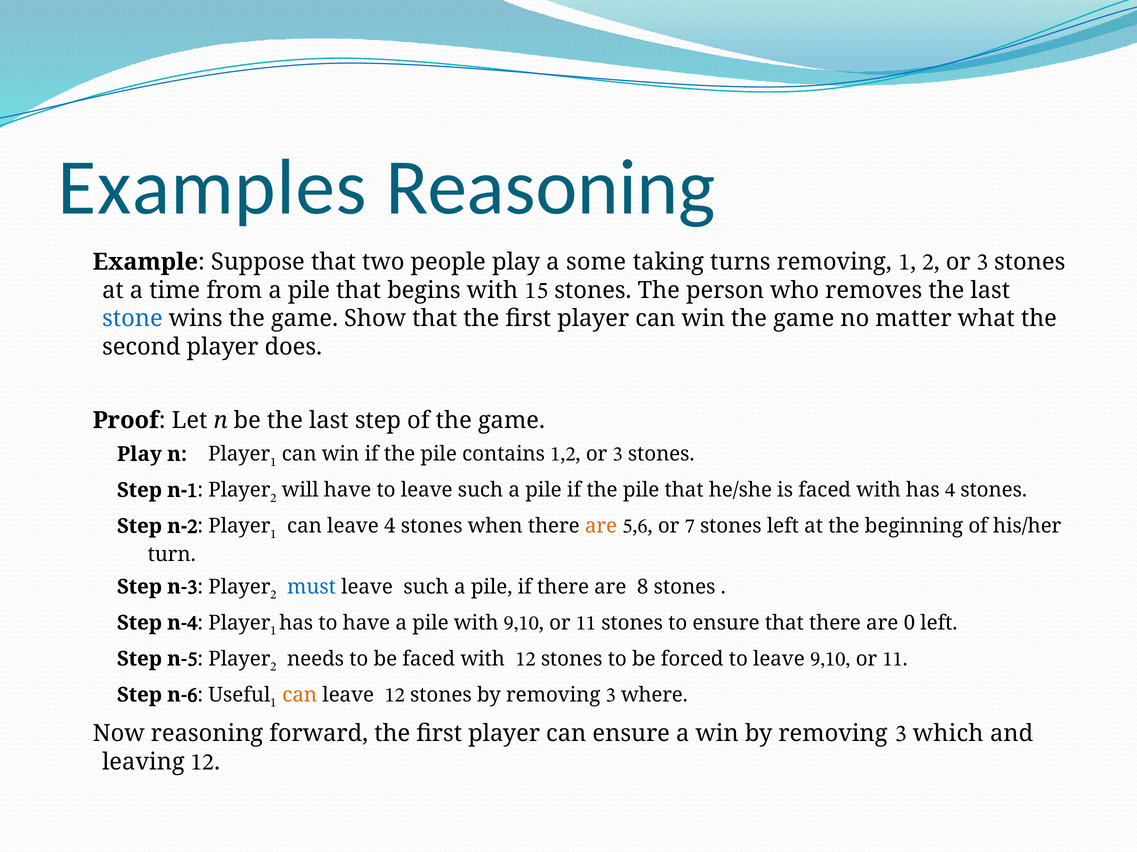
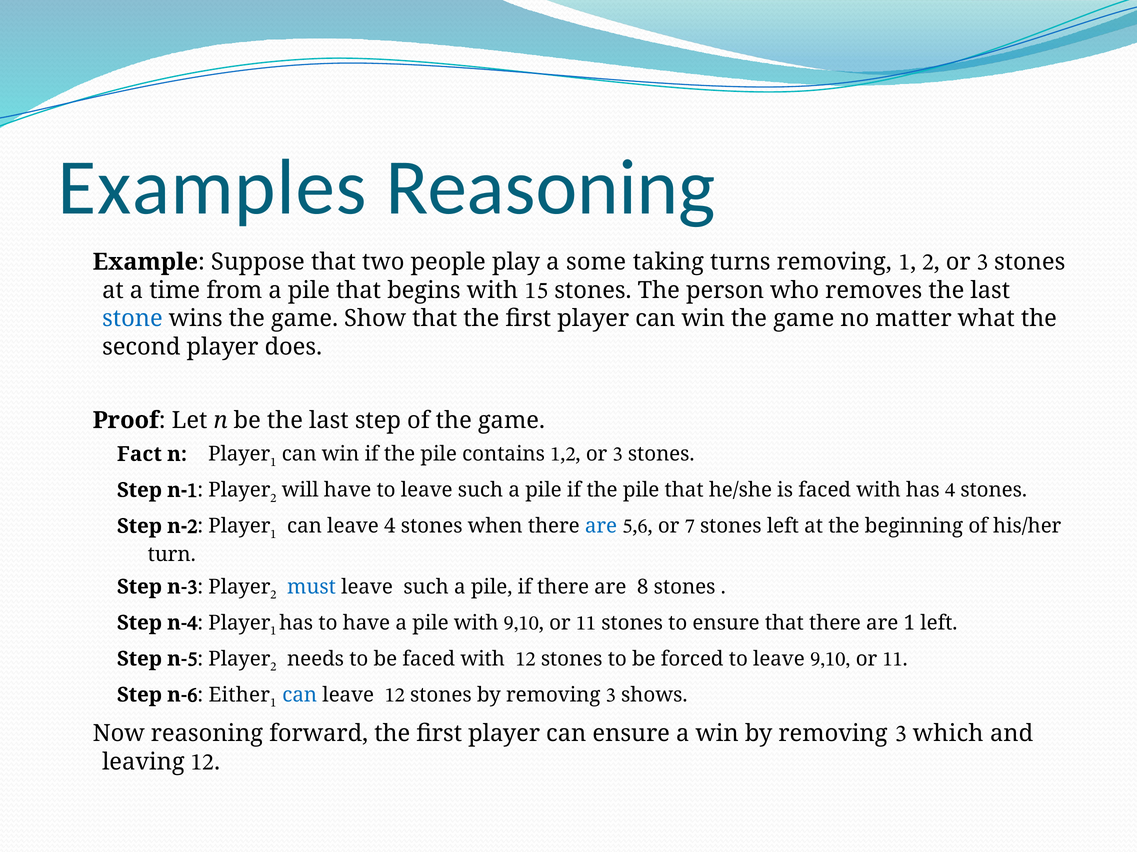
Play: Play -> Fact (139, 455)
are colour: orange -> blue (601, 527)
are 0: 0 -> 1 (909, 623)
Useful: Useful -> Either (239, 695)
can colour: orange -> blue (300, 695)
where: where -> shows (654, 695)
